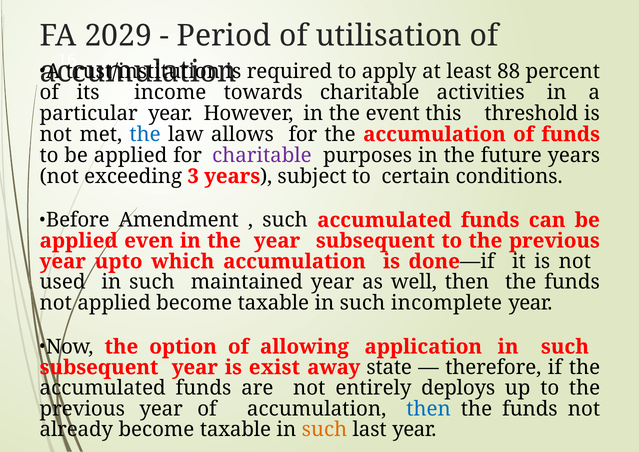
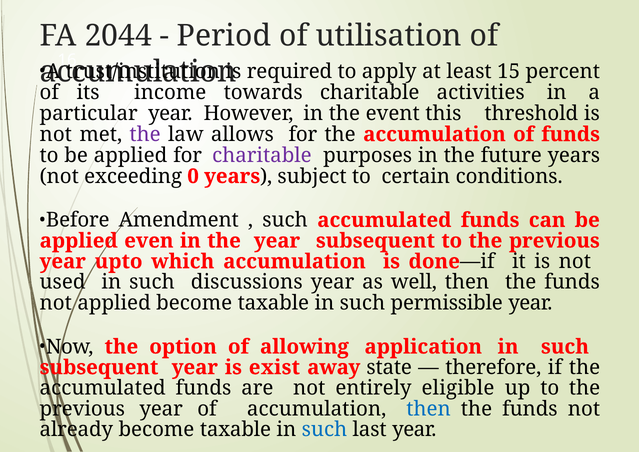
2029: 2029 -> 2044 (118, 36)
88: 88 -> 15 (509, 72)
the colour: blue -> purple (145, 134)
3: 3 -> 0 (193, 176)
maintained: maintained -> discussions (247, 282)
incomplete: incomplete -> permissible (447, 303)
deploys: deploys -> eligible (458, 388)
such colour: orange -> blue (324, 429)
